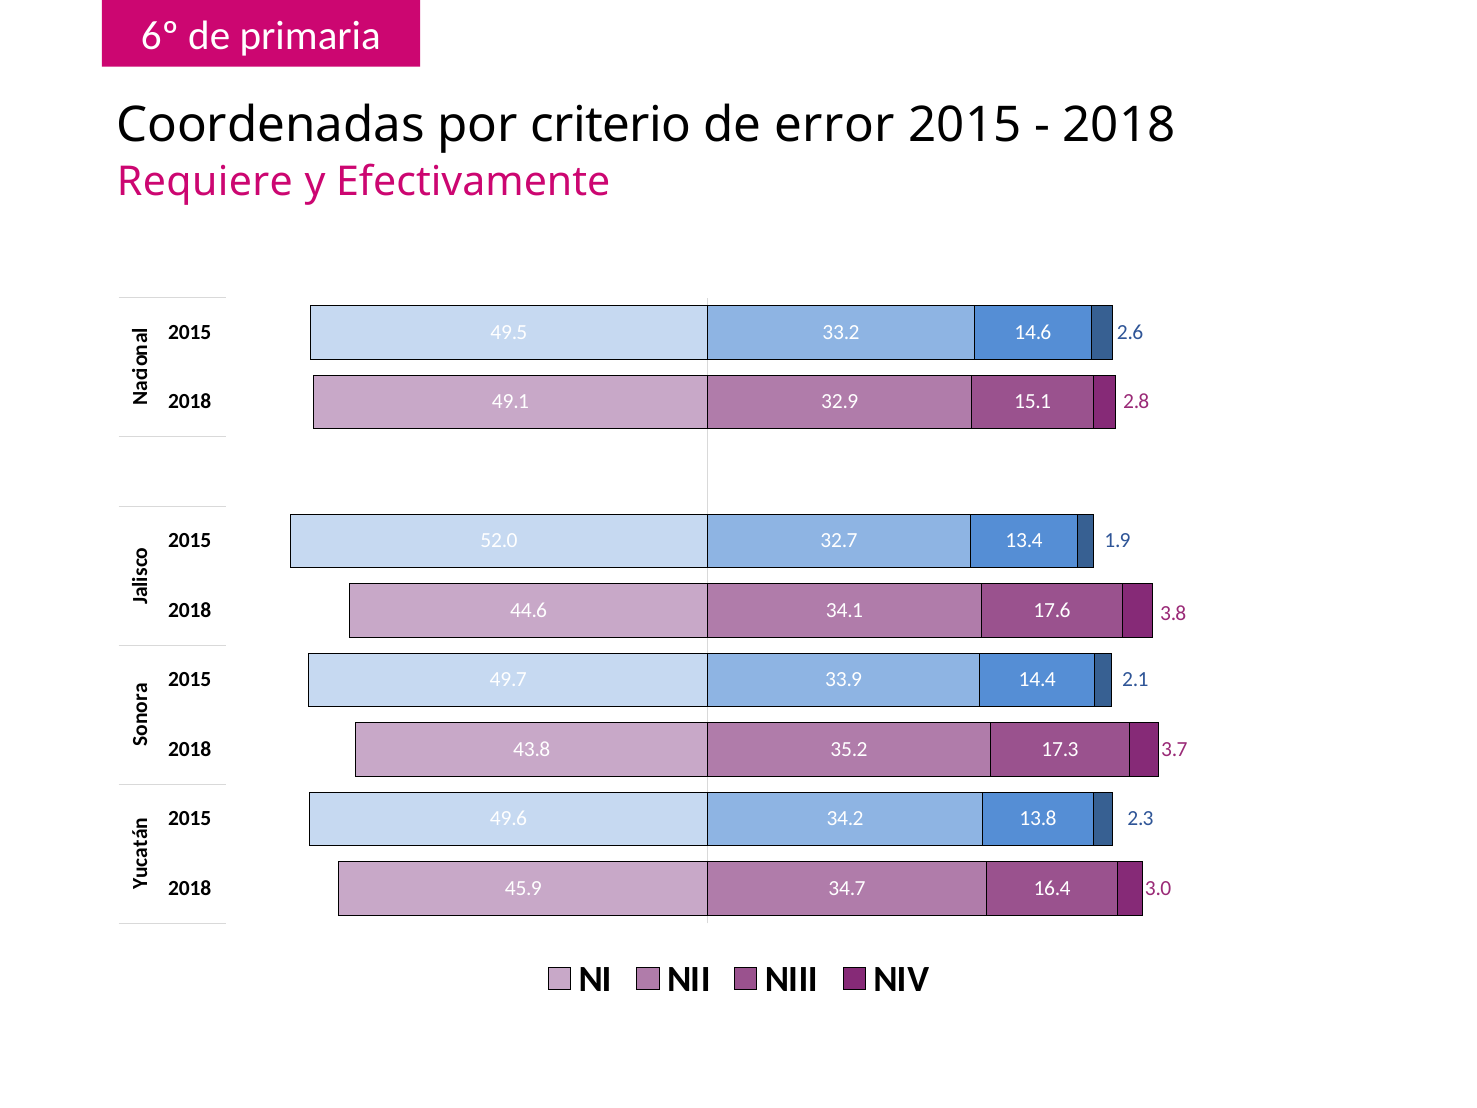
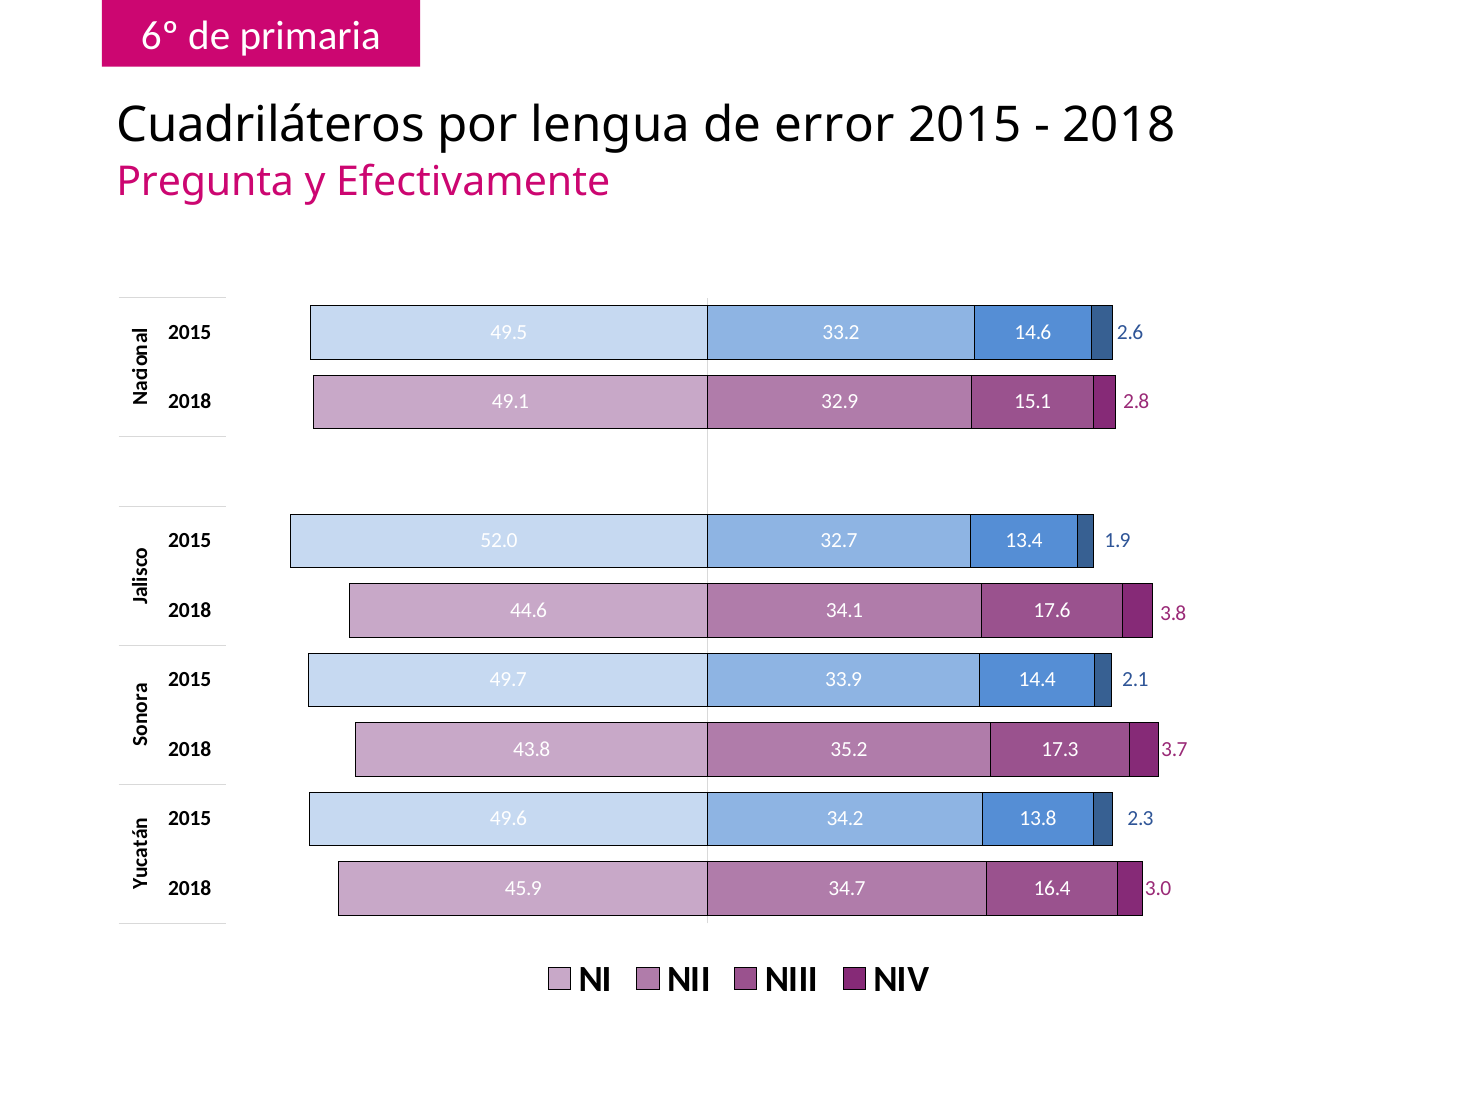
Coordenadas: Coordenadas -> Cuadriláteros (271, 125)
criterio: criterio -> lengua (611, 125)
Requiere: Requiere -> Pregunta (205, 182)
